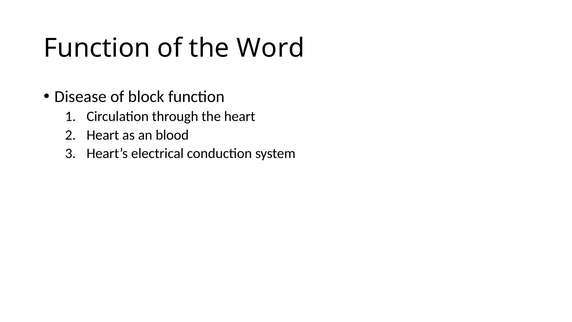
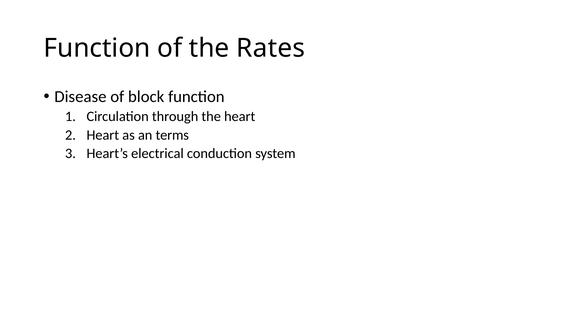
Word: Word -> Rates (271, 48)
blood: blood -> terms (172, 135)
